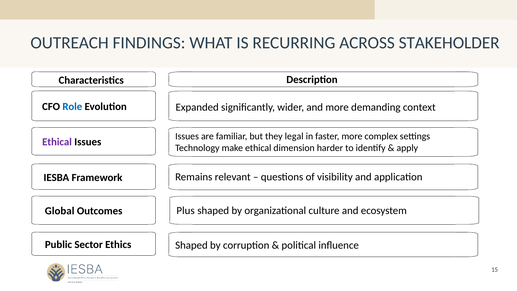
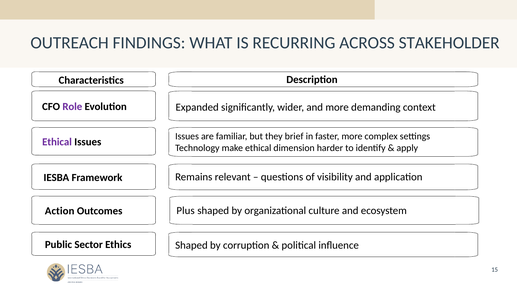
Role colour: blue -> purple (72, 107)
legal: legal -> brief (294, 136)
Global: Global -> Action (60, 211)
